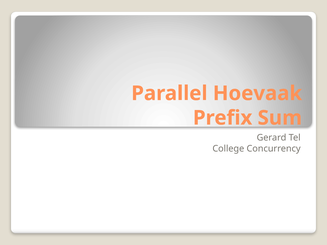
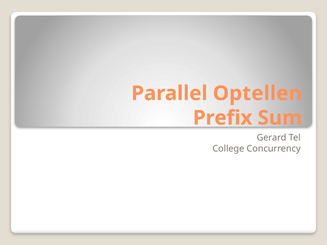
Hoevaak: Hoevaak -> Optellen (257, 93)
